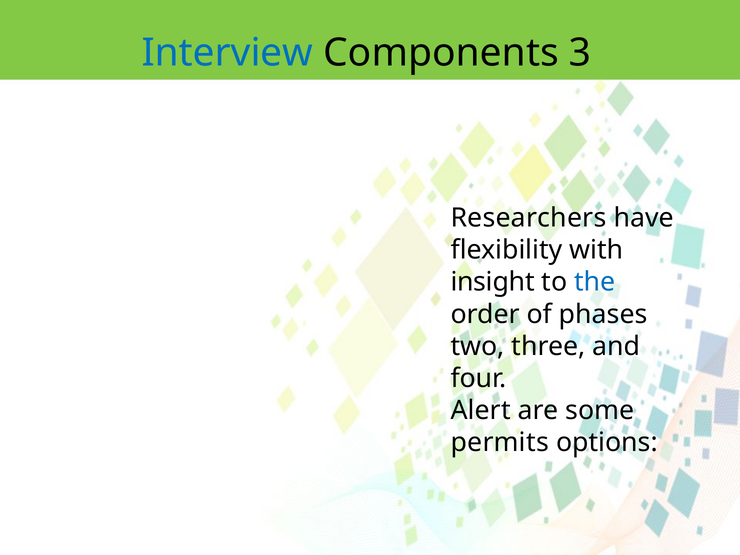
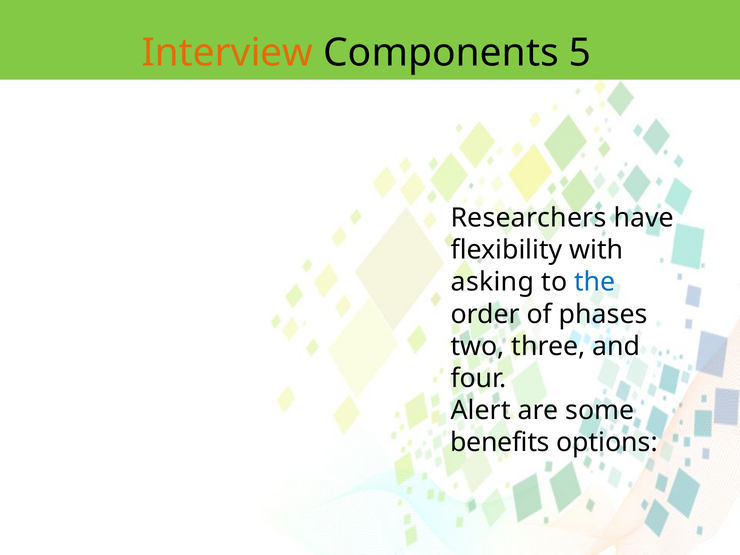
Interview colour: blue -> orange (227, 53)
3: 3 -> 5 (580, 53)
insight: insight -> asking (492, 282)
permits: permits -> benefits (500, 442)
